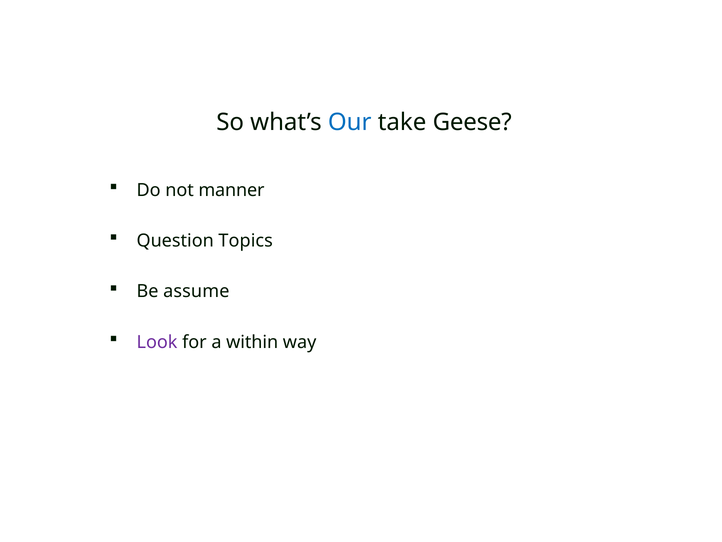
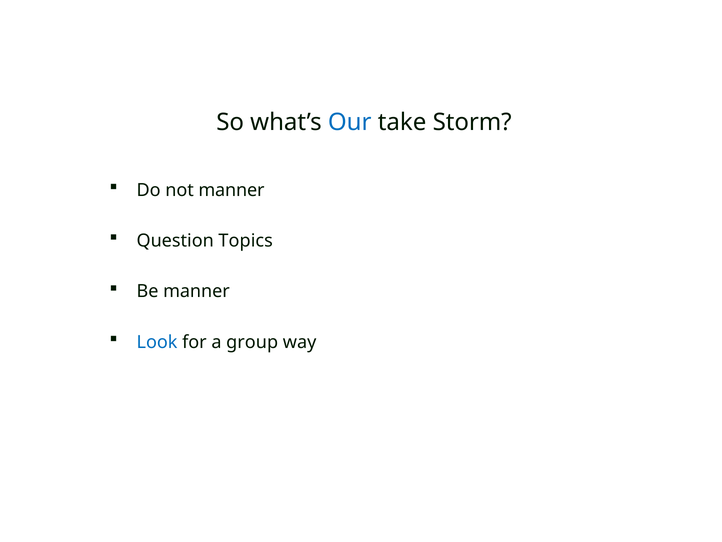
Geese: Geese -> Storm (472, 122)
Be assume: assume -> manner (196, 291)
Look colour: purple -> blue (157, 342)
within: within -> group (252, 342)
